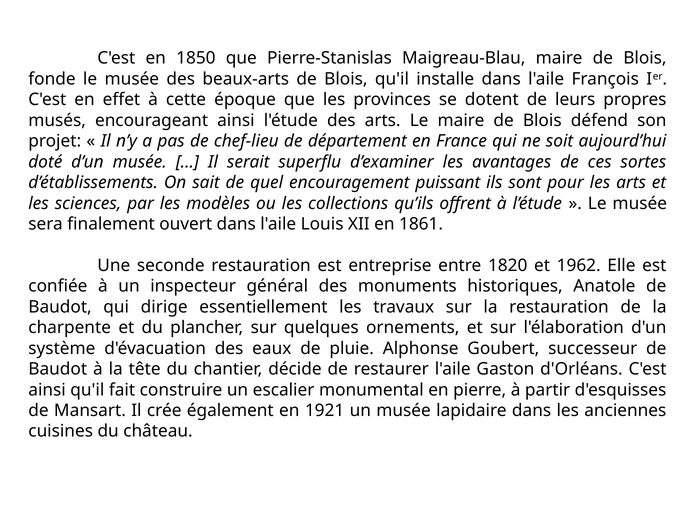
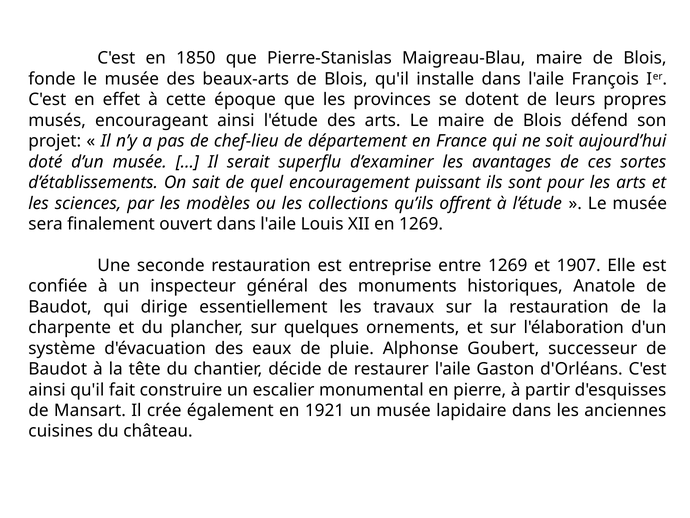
en 1861: 1861 -> 1269 (421, 224)
entre 1820: 1820 -> 1269 (508, 265)
1962: 1962 -> 1907 (579, 265)
